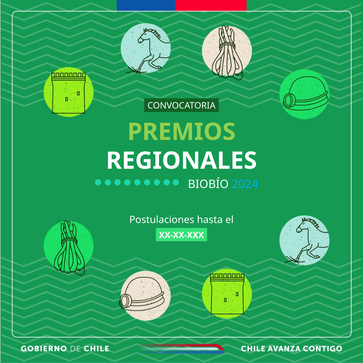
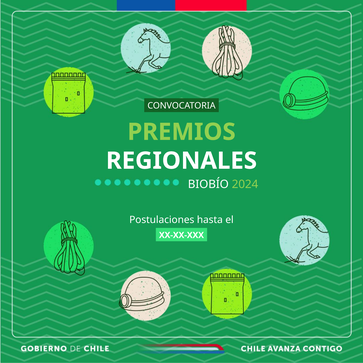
2024 colour: light blue -> light green (245, 184)
